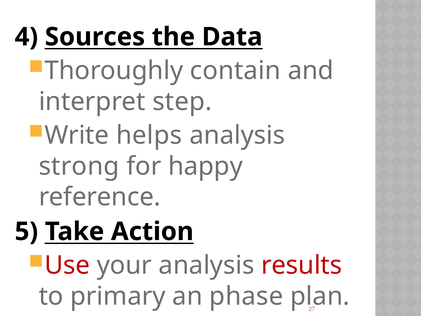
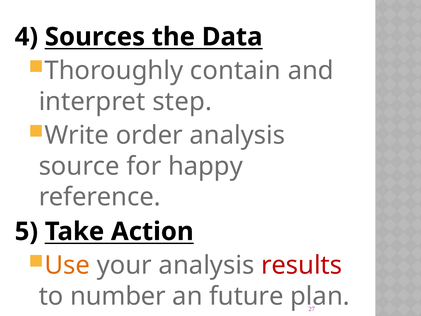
helps: helps -> order (149, 135)
strong: strong -> source (79, 166)
Use colour: red -> orange (67, 265)
primary: primary -> number (118, 296)
phase: phase -> future (246, 296)
